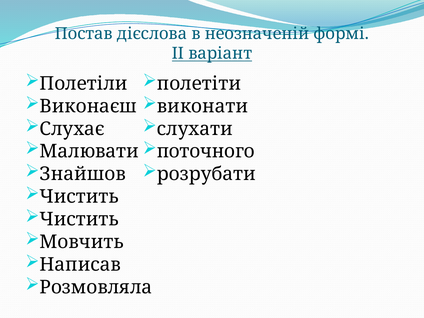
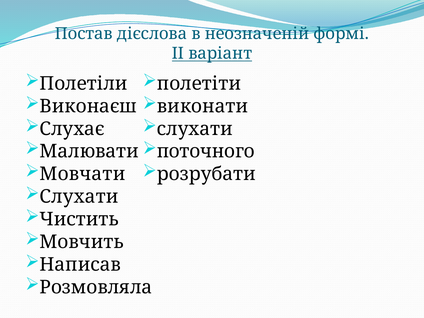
Знайшов: Знайшов -> Мовчати (83, 174)
Чистить: Чистить -> Слухати (79, 197)
